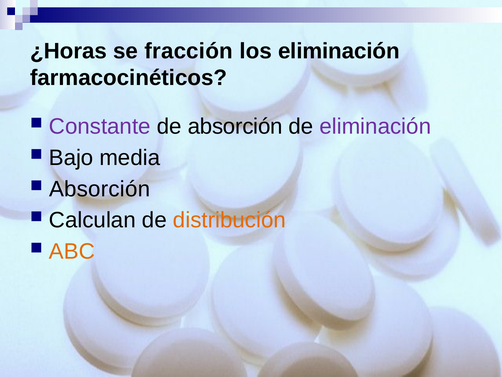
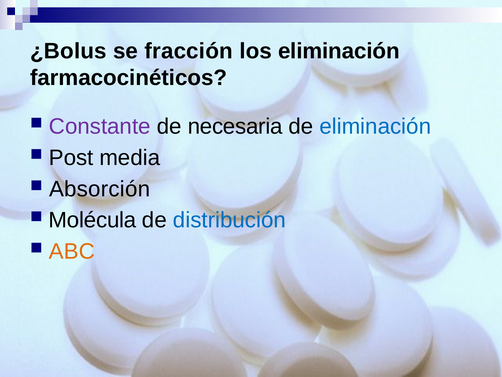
¿Horas: ¿Horas -> ¿Bolus (68, 51)
de absorción: absorción -> necesaria (235, 126)
eliminación colour: purple -> blue (375, 126)
Bajo: Bajo -> Post (71, 157)
Calculan: Calculan -> Molécula (92, 220)
distribución colour: orange -> blue (229, 220)
